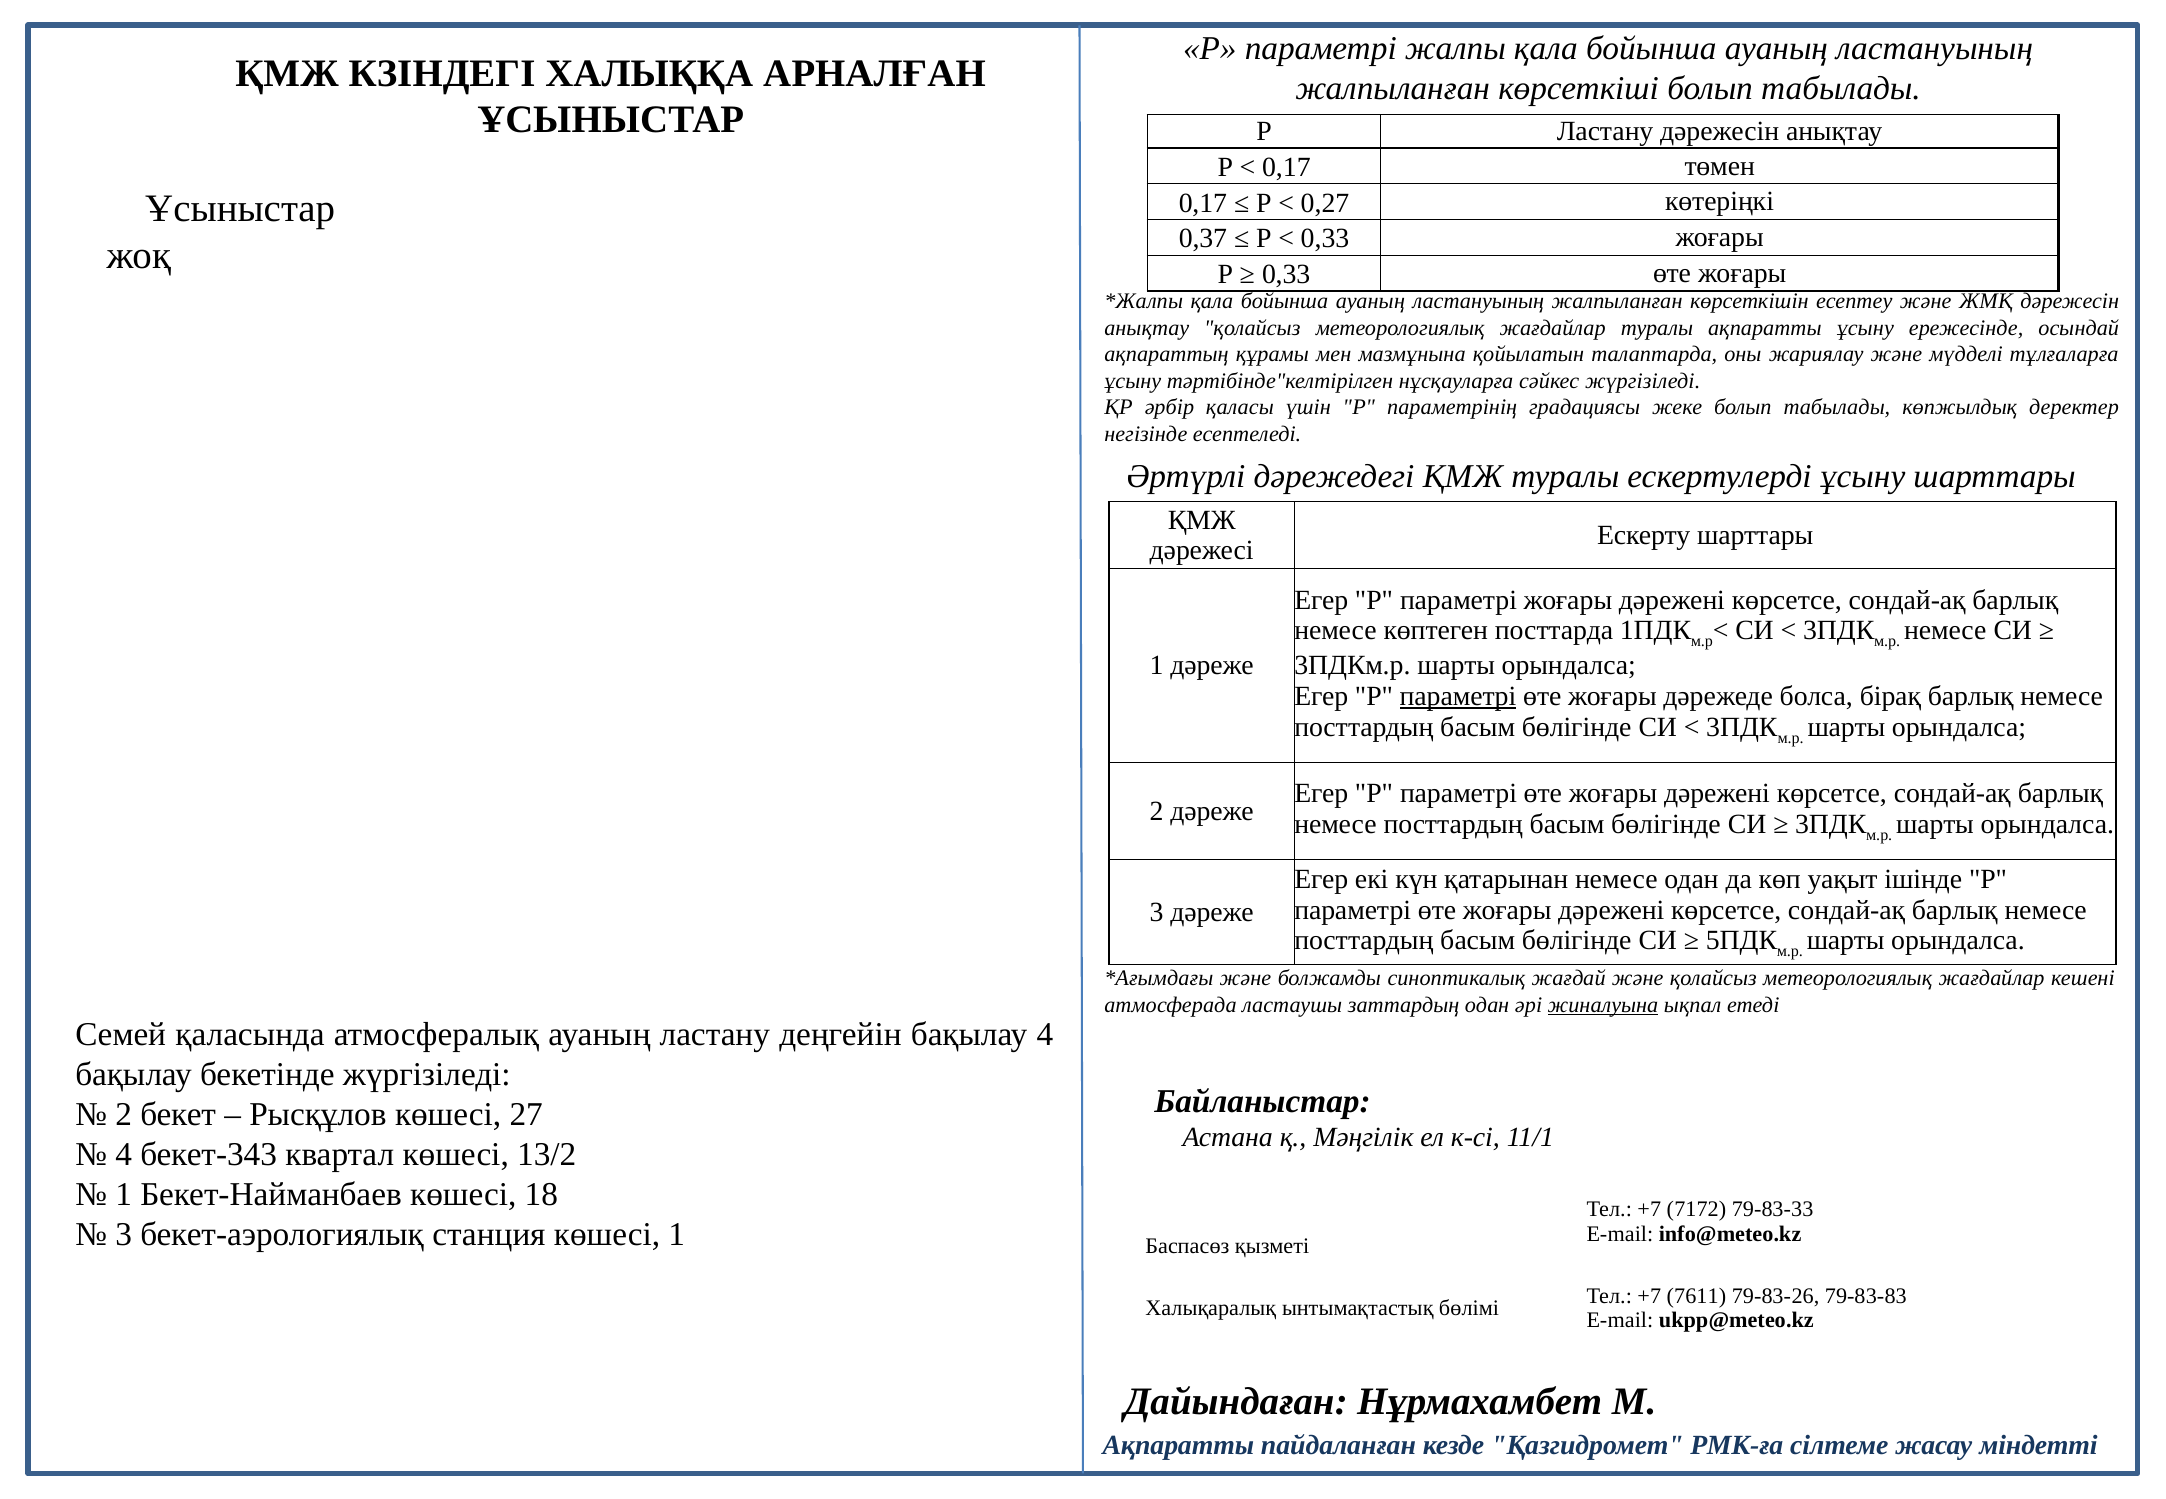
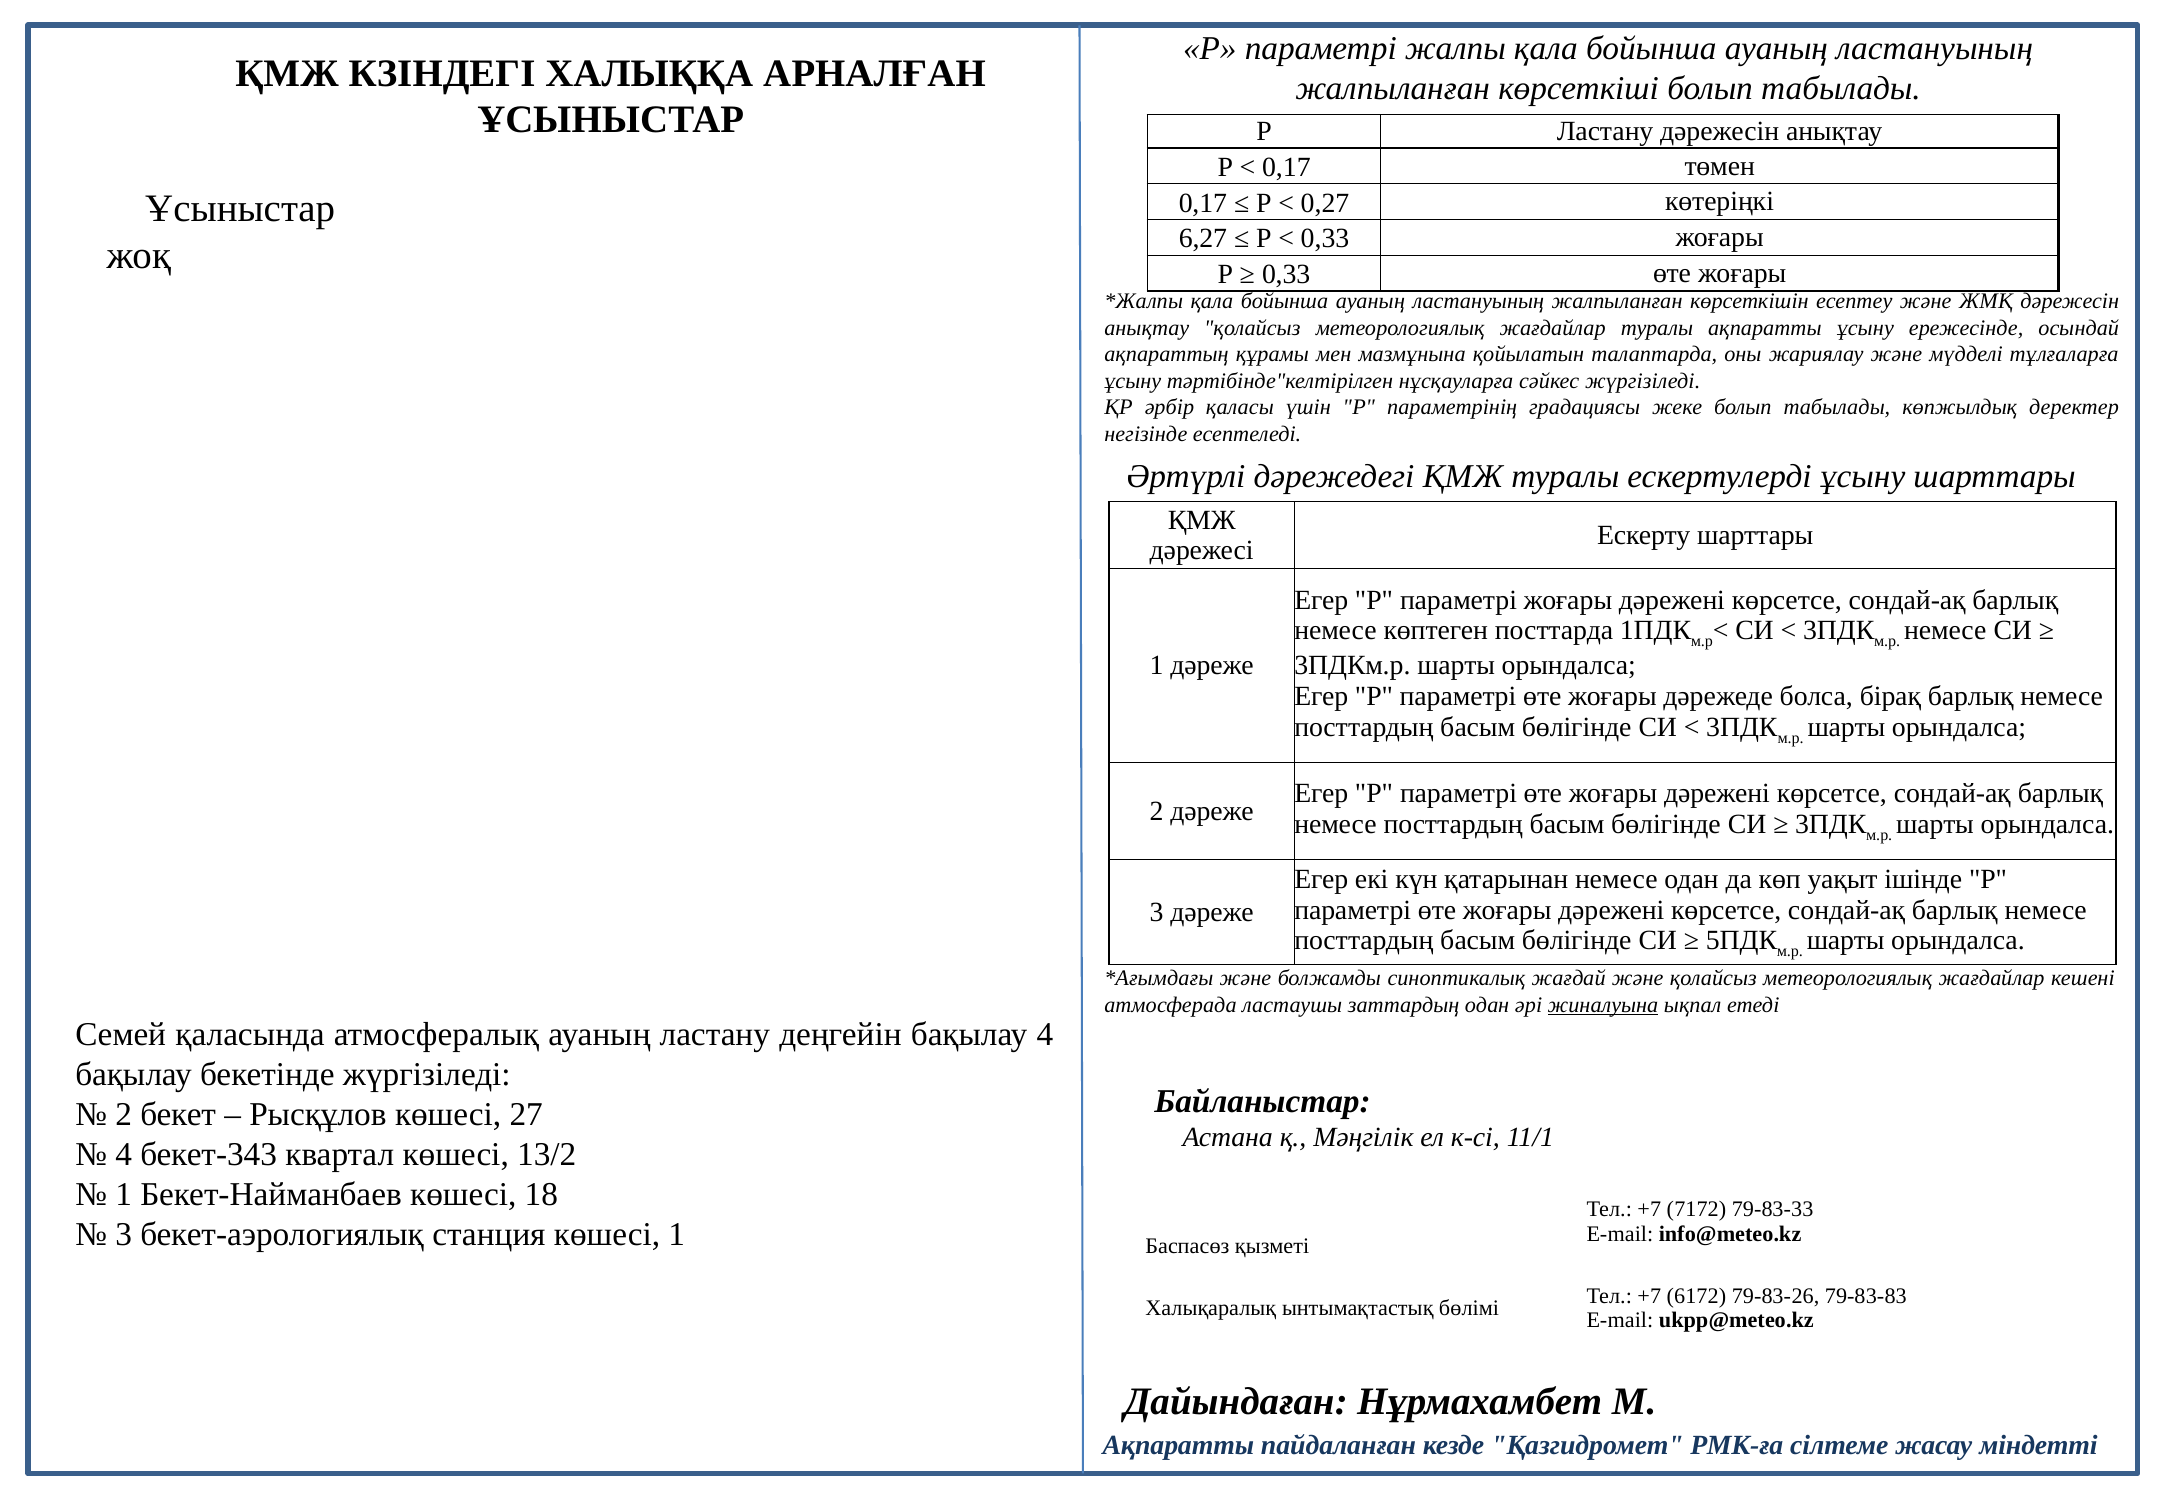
0,37: 0,37 -> 6,27 (1203, 239)
параметрі underline: present -> none (1458, 697)
7611: 7611 -> 6172 (1696, 1296)
